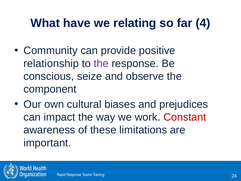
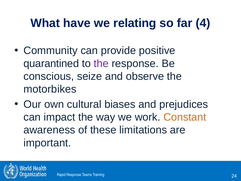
relationship: relationship -> quarantined (51, 63)
component: component -> motorbikes (50, 89)
Constant colour: red -> orange (185, 117)
